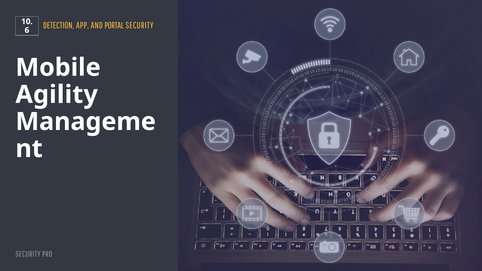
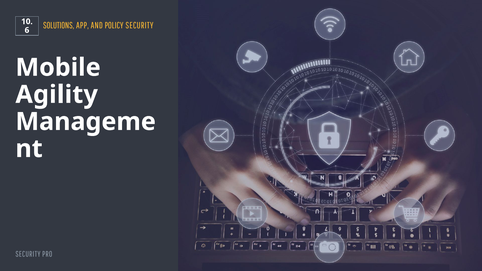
DETECTION: DETECTION -> SOLUTIONS (59, 26)
PORTAL: PORTAL -> POLICY (114, 26)
